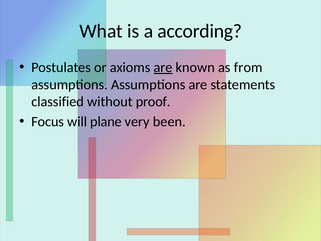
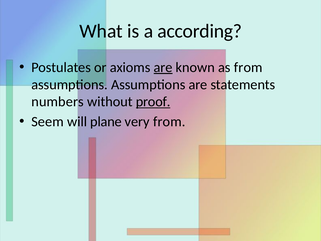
classified: classified -> numbers (58, 102)
proof underline: none -> present (153, 102)
Focus: Focus -> Seem (48, 122)
very been: been -> from (169, 122)
